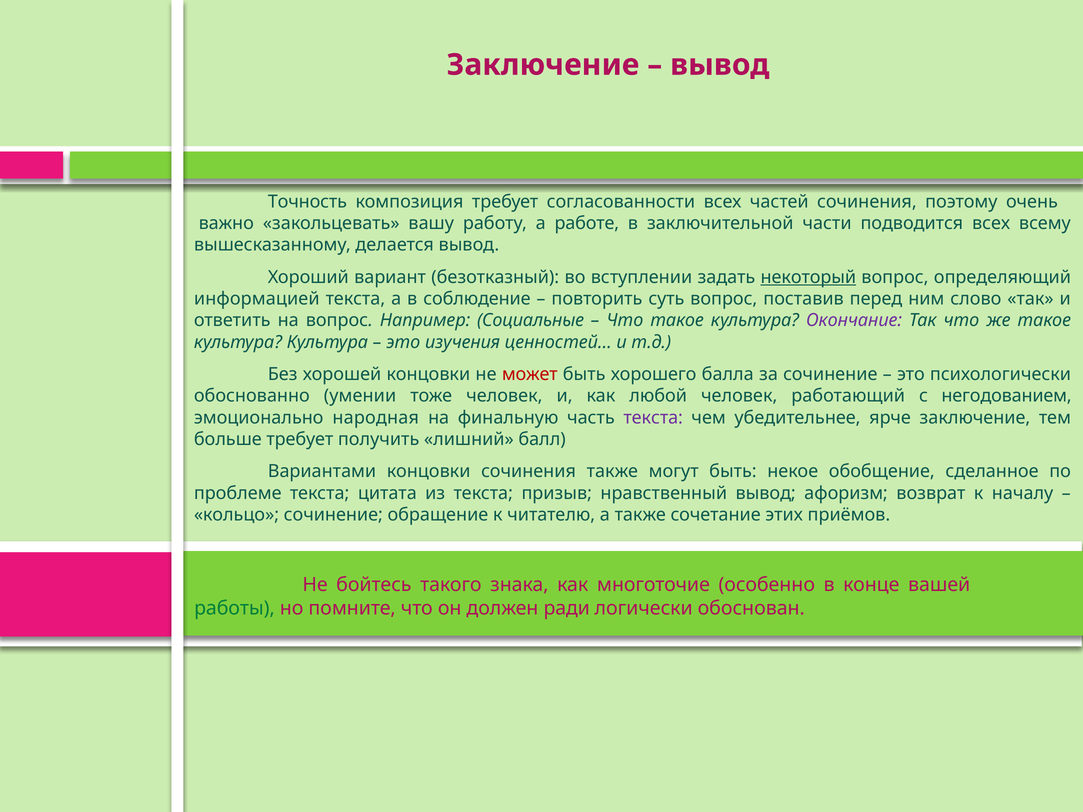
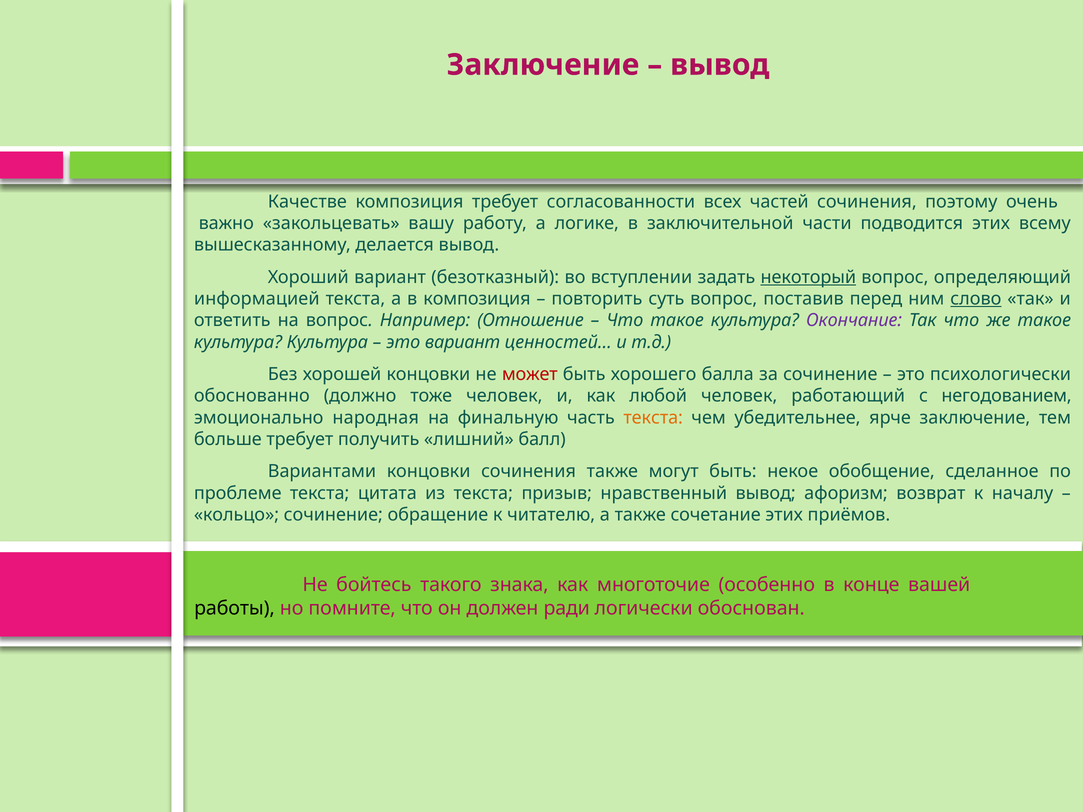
Точность: Точность -> Качестве (307, 202)
работе: работе -> логике (587, 223)
подводится всех: всех -> этих (991, 223)
в соблюдение: соблюдение -> композиция (477, 299)
слово underline: none -> present (976, 299)
Социальные: Социальные -> Отношение (531, 321)
это изучения: изучения -> вариант (463, 342)
умении: умении -> должно (360, 396)
текста colour: purple -> orange (653, 418)
работы colour: green -> black (234, 609)
